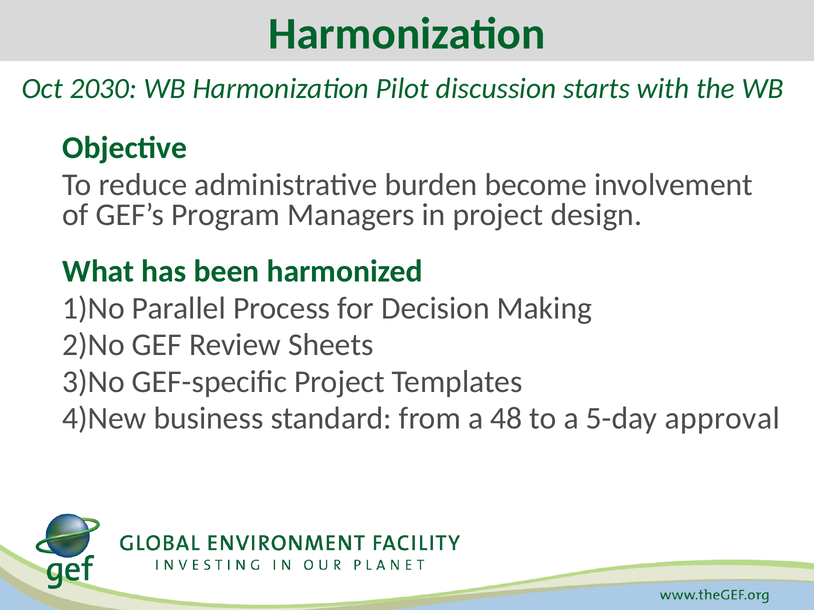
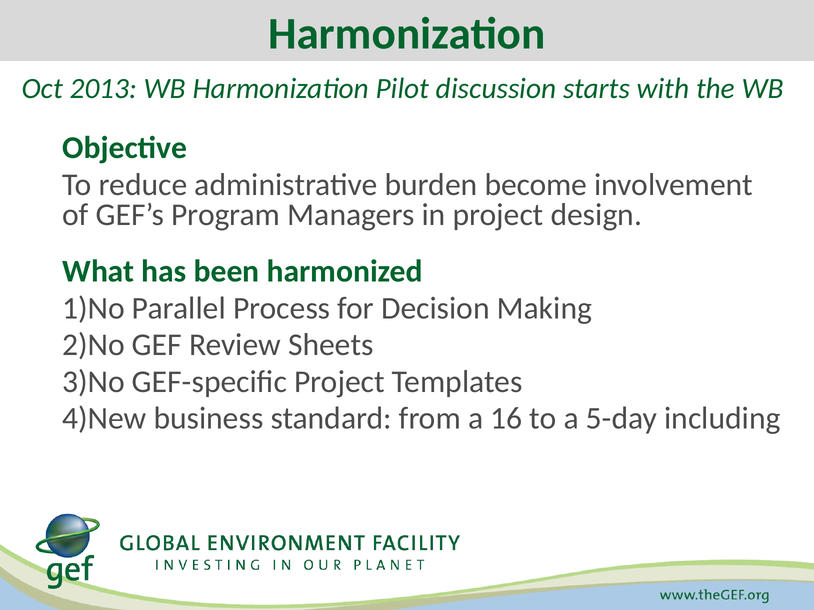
2030: 2030 -> 2013 (103, 89)
48: 48 -> 16 (506, 419)
approval: approval -> including (722, 419)
